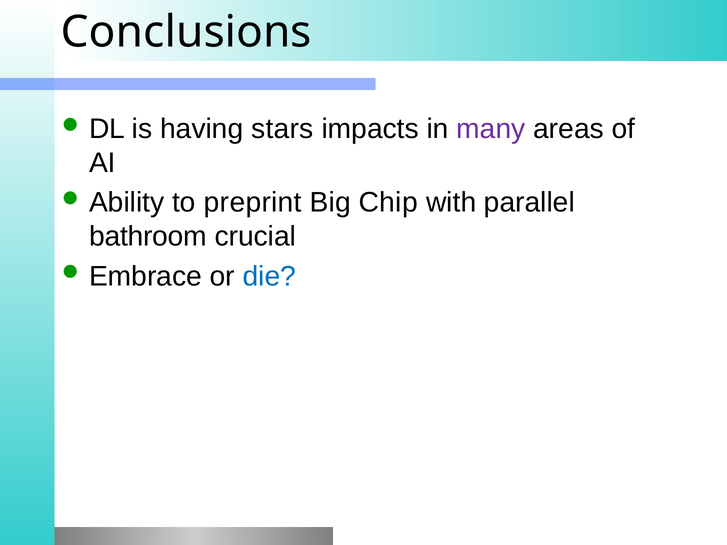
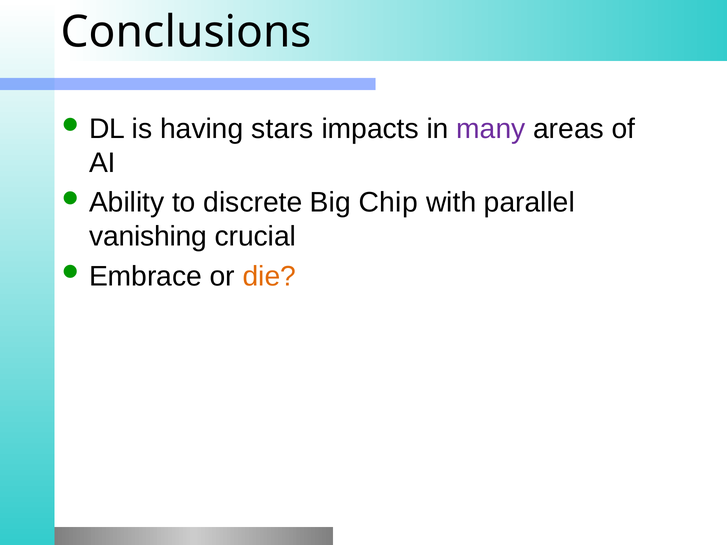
preprint: preprint -> discrete (253, 203)
bathroom: bathroom -> vanishing (148, 237)
die colour: blue -> orange (269, 276)
